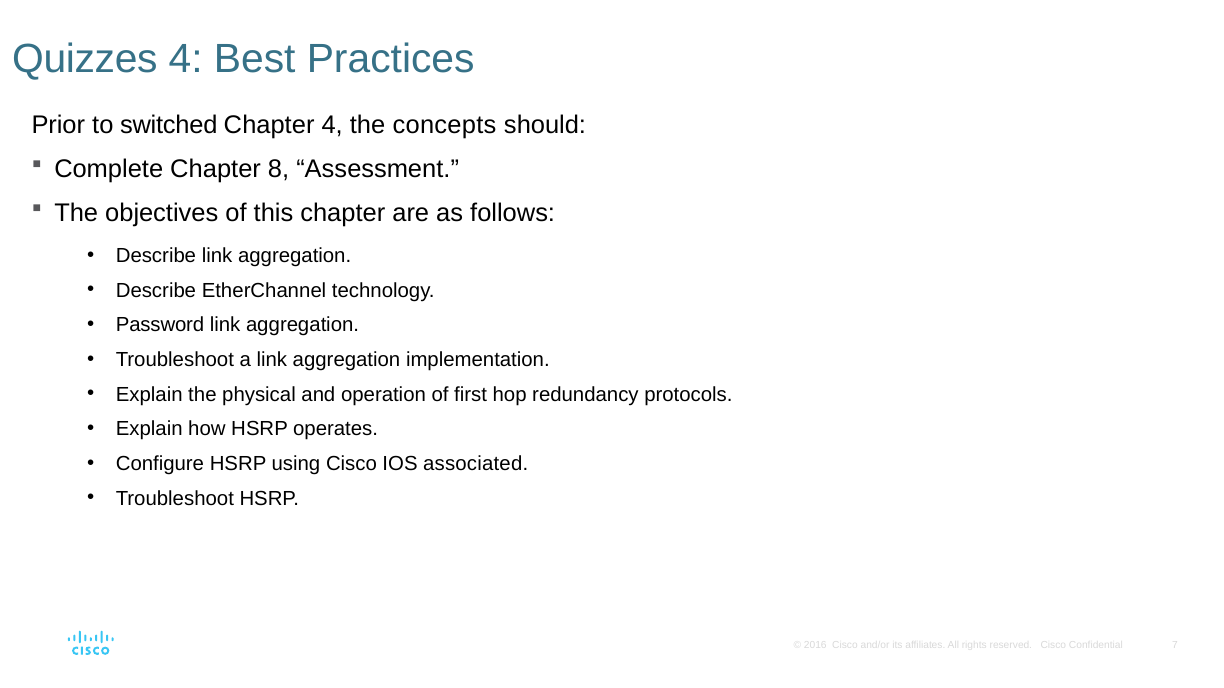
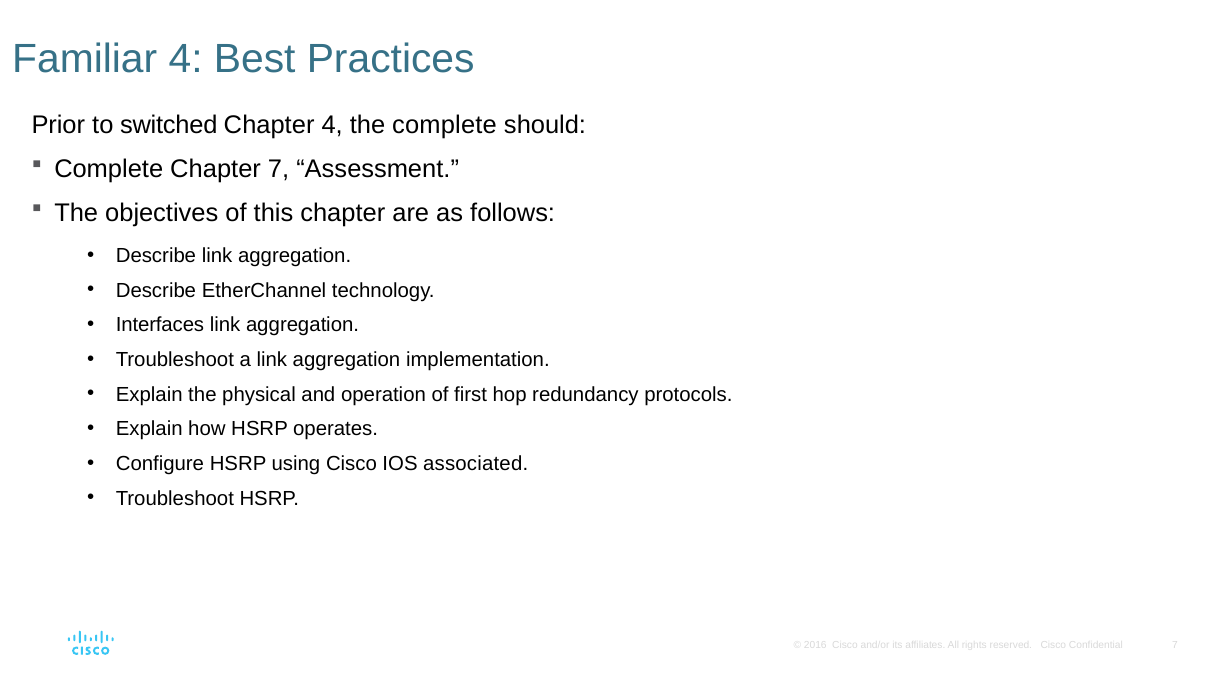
Quizzes: Quizzes -> Familiar (85, 59)
the concepts: concepts -> complete (445, 125)
Chapter 8: 8 -> 7 (279, 169)
Password: Password -> Interfaces (160, 325)
